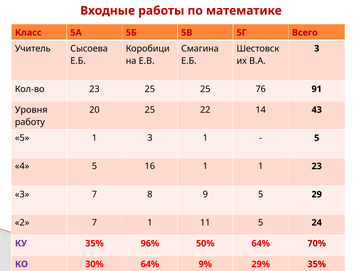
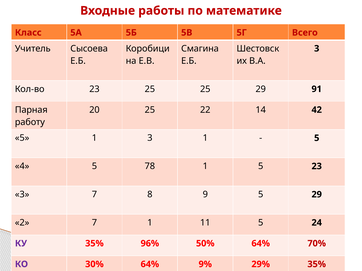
25 76: 76 -> 29 (261, 89)
Уровня: Уровня -> Парная (31, 110)
43: 43 -> 42 (317, 110)
16: 16 -> 78 (150, 167)
1 1: 1 -> 5 (261, 167)
